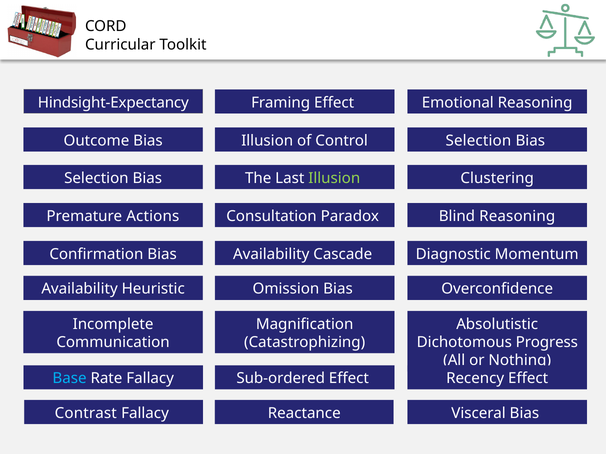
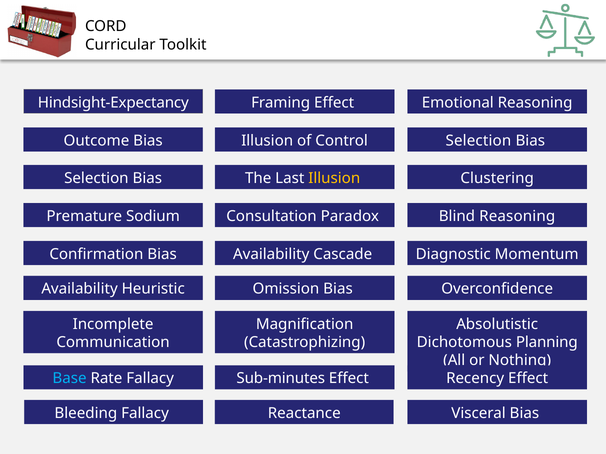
Illusion colour: light green -> yellow (334, 178)
Actions: Actions -> Sodium (153, 216)
Progress: Progress -> Planning (547, 343)
Sub-ordered: Sub-ordered -> Sub-minutes (281, 379)
Contrast: Contrast -> Bleeding (86, 414)
